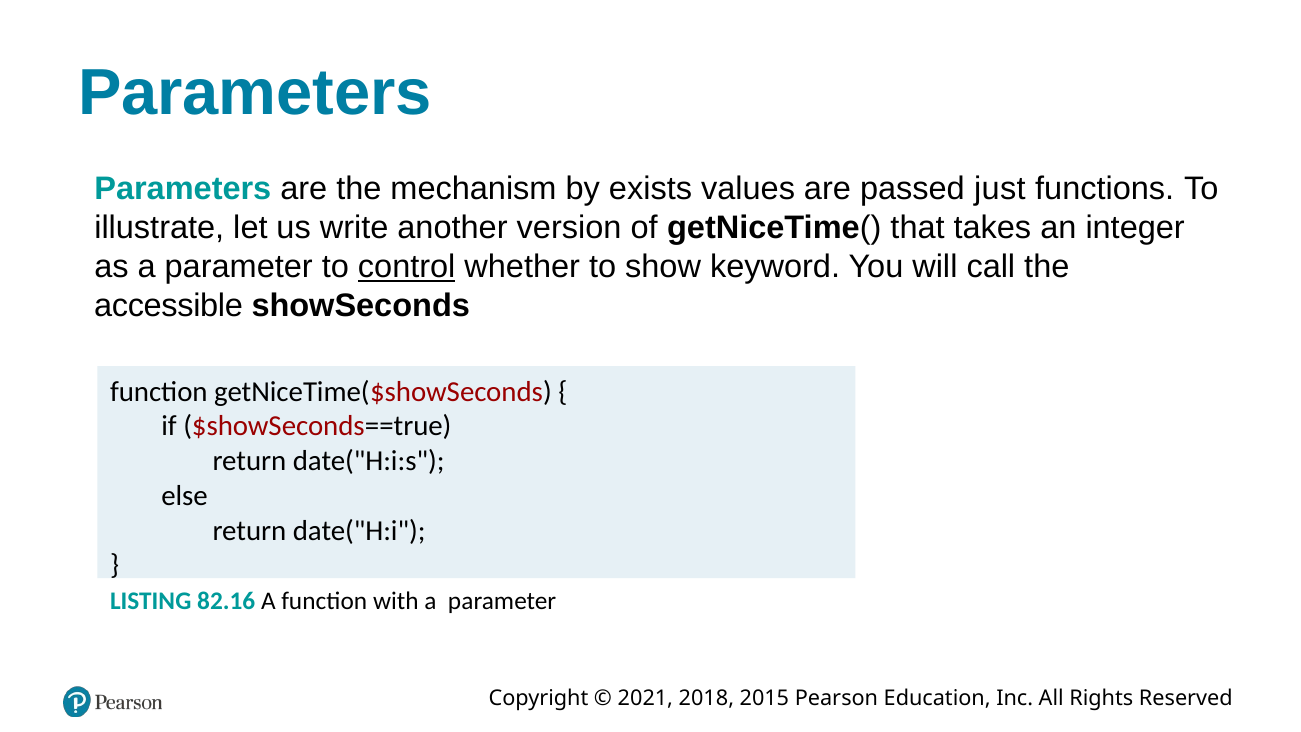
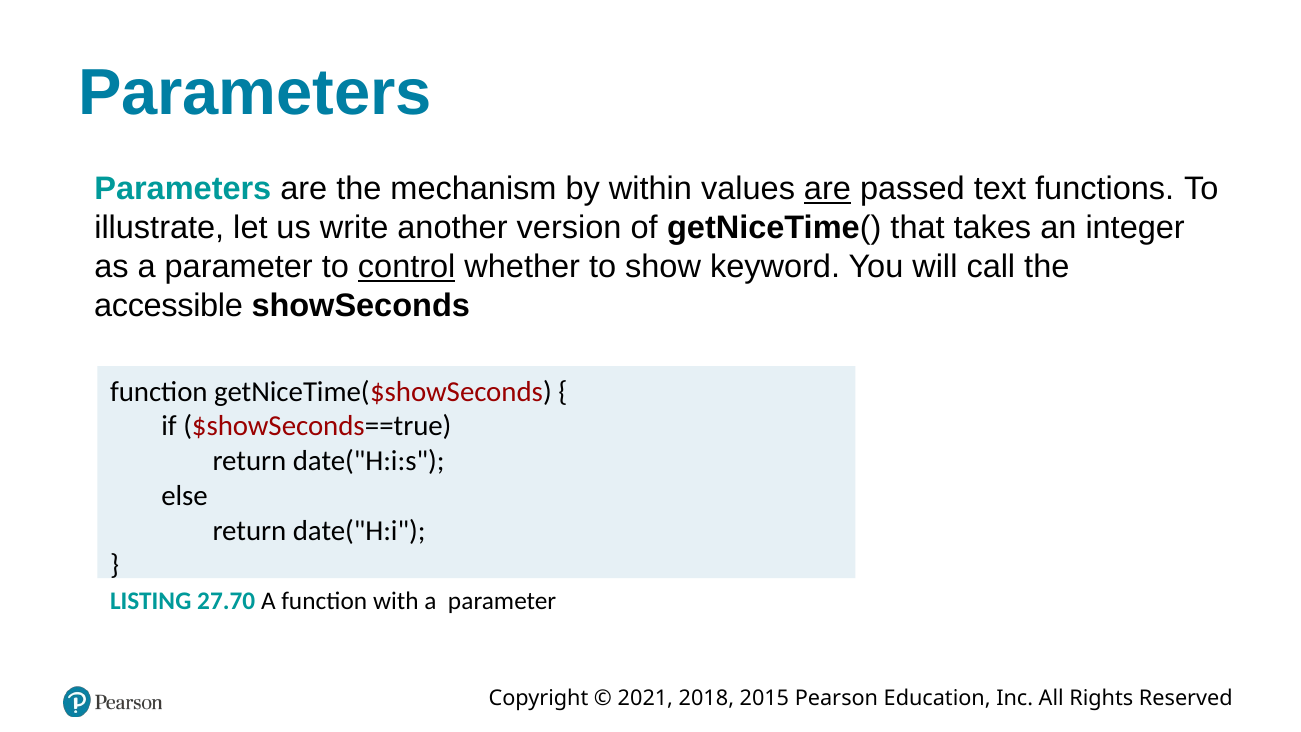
exists: exists -> within (650, 189)
are underline: none -> present (828, 189)
just: just -> text (1000, 189)
82.16: 82.16 -> 27.70 (226, 601)
